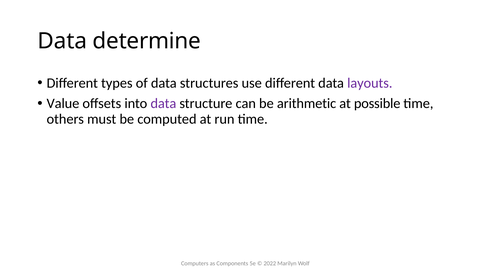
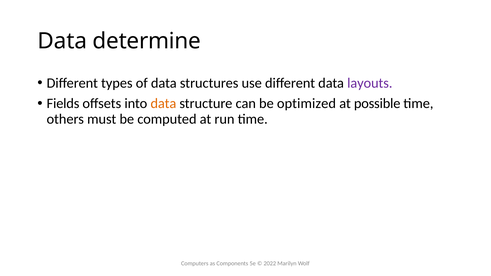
Value: Value -> Fields (63, 104)
data colour: purple -> orange (163, 104)
arithmetic: arithmetic -> optimized (306, 104)
